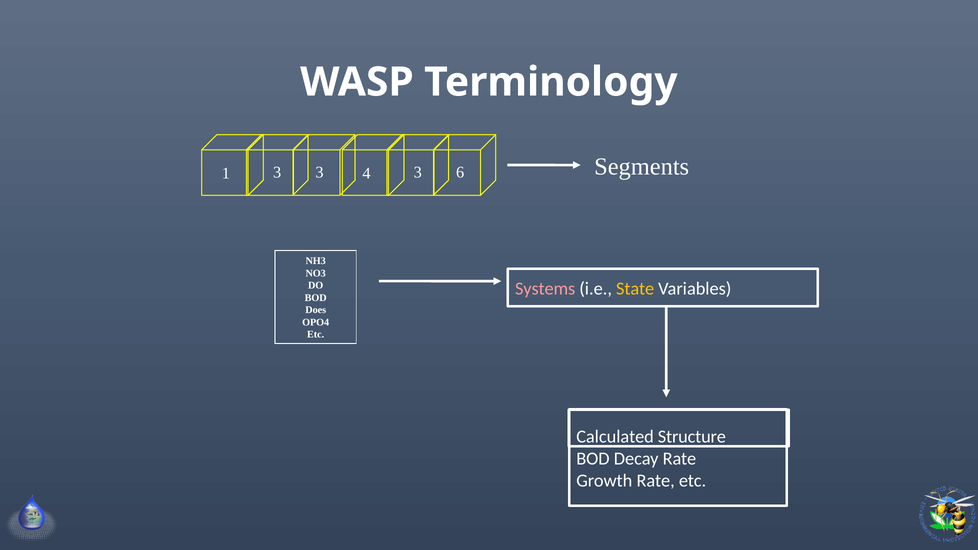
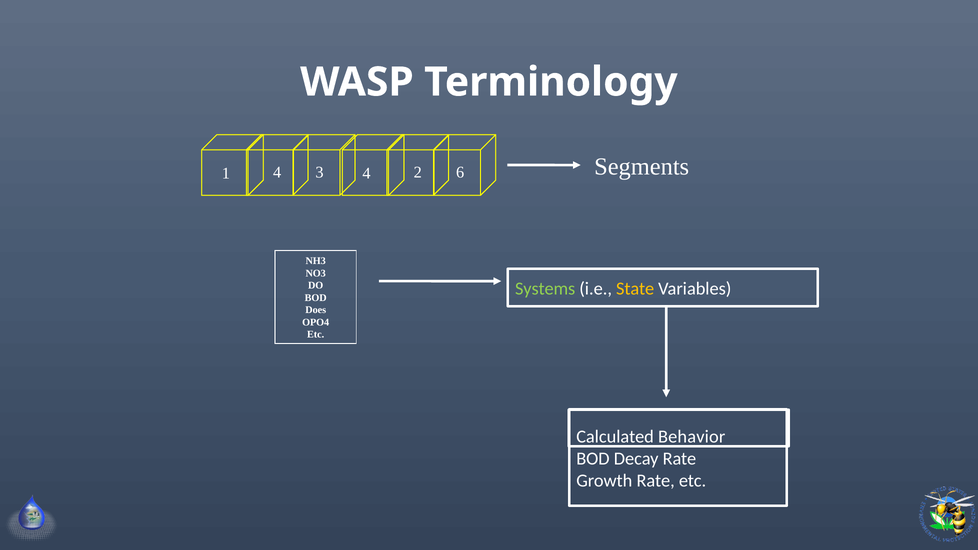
1 3: 3 -> 4 (277, 172)
4 3: 3 -> 2 (418, 172)
Systems colour: pink -> light green (545, 289)
Structure: Structure -> Behavior (692, 437)
